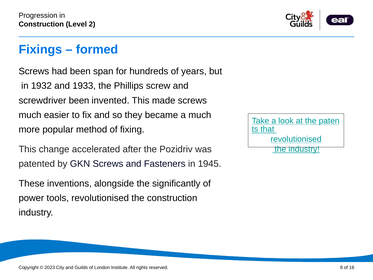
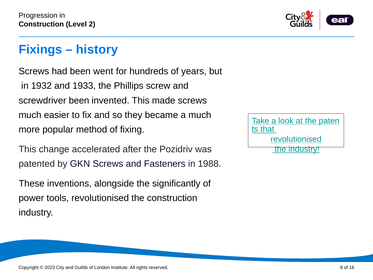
formed: formed -> history (97, 49)
span: span -> went (103, 71)
1945: 1945 -> 1988 (210, 164)
